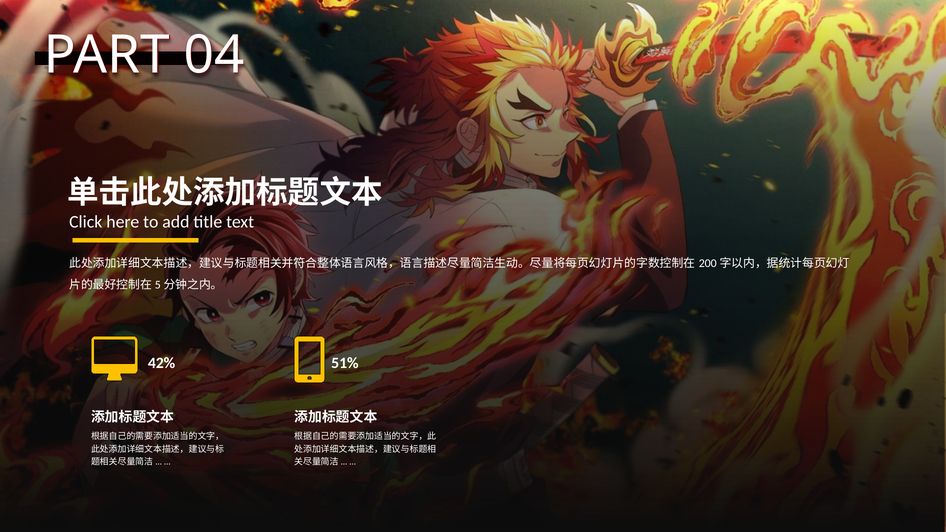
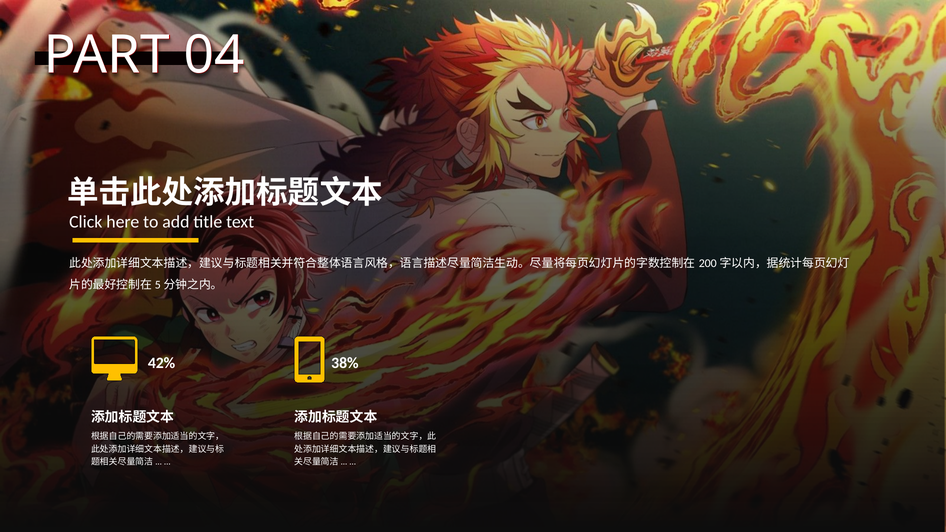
51%: 51% -> 38% (345, 363)
